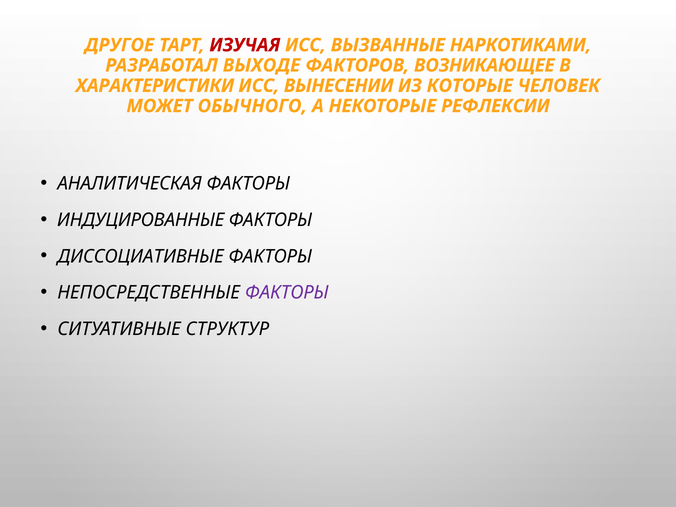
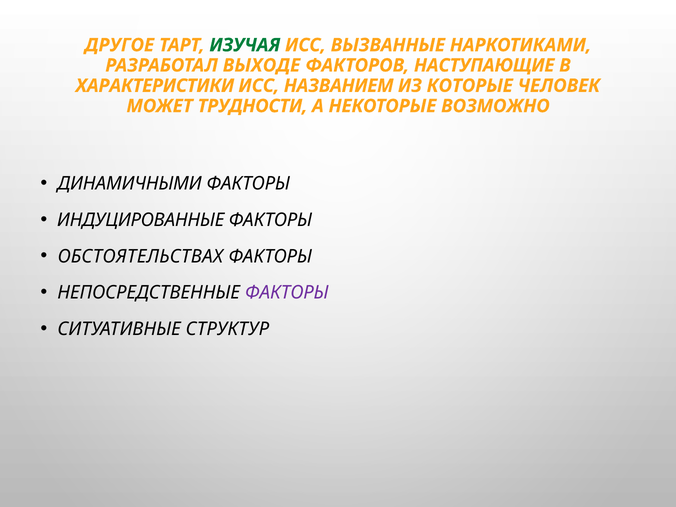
ИЗУЧАЯ colour: red -> green (245, 45)
ВОЗНИКАЮЩЕЕ: ВОЗНИКАЮЩЕЕ -> НАСТУПАЮЩИЕ (484, 65)
ВЫНЕСЕНИИ: ВЫНЕСЕНИИ -> НАЗВАНИЕМ (339, 86)
ОБЫЧНОГО: ОБЫЧНОГО -> ТРУДНОСТИ (252, 106)
РЕФЛЕКСИИ: РЕФЛЕКСИИ -> ВОЗМОЖНО (495, 106)
АНАЛИТИЧЕСКАЯ: АНАЛИТИЧЕСКАЯ -> ДИНАМИЧНЫМИ (130, 183)
ДИССОЦИАТИВНЫЕ: ДИССОЦИАТИВНЫЕ -> ОБСТОЯТЕЛЬСТВАХ (140, 256)
